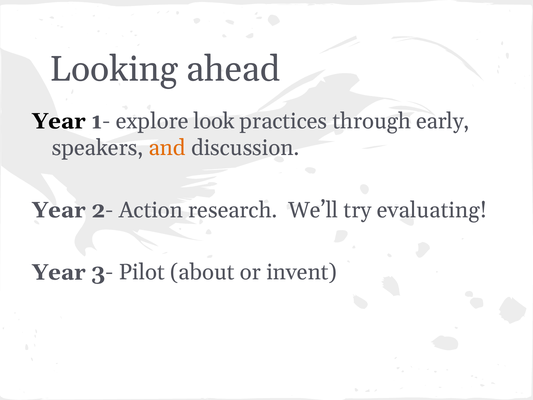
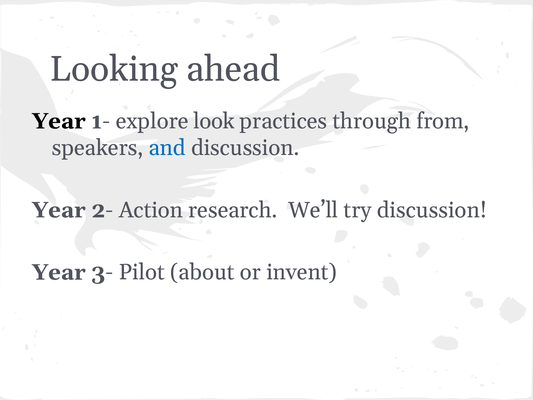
early: early -> from (443, 121)
and colour: orange -> blue (167, 148)
try evaluating: evaluating -> discussion (432, 210)
